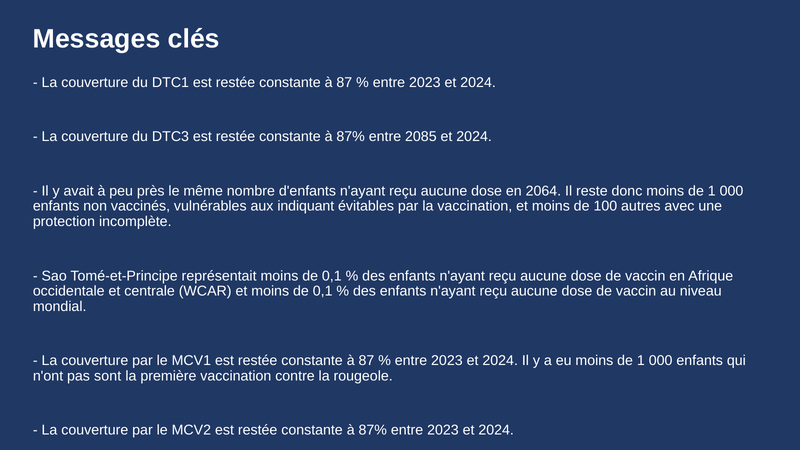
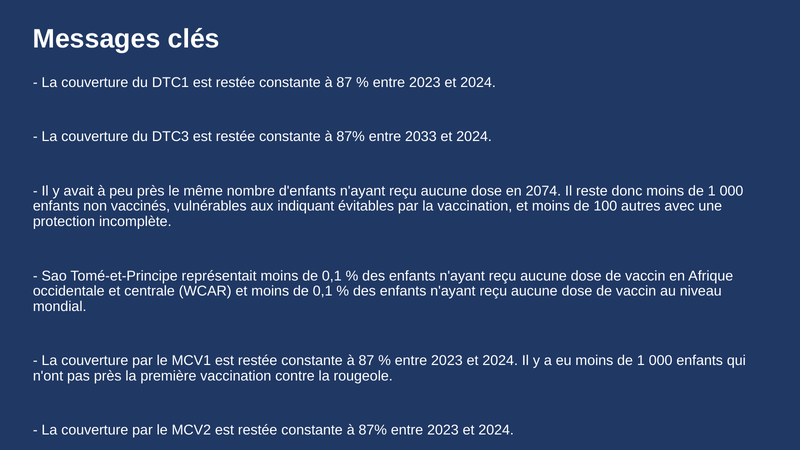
2085: 2085 -> 2033 (421, 137)
2064: 2064 -> 2074 (543, 191)
pas sont: sont -> près (108, 376)
